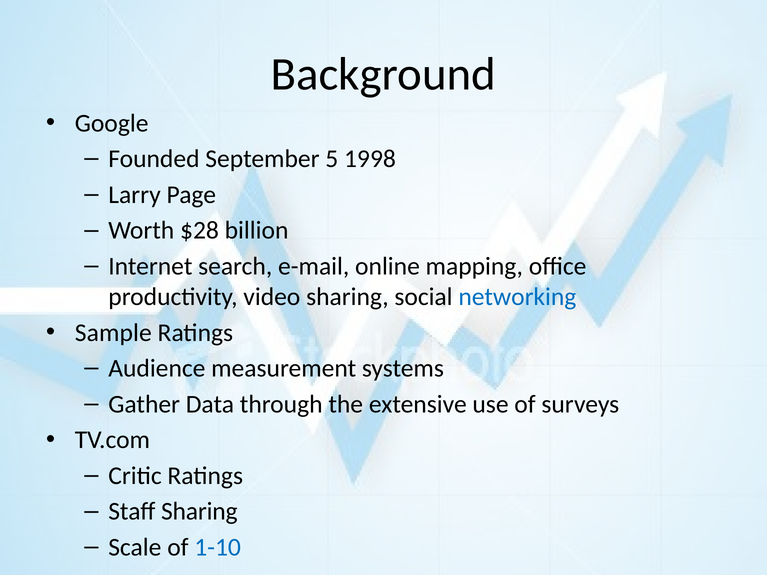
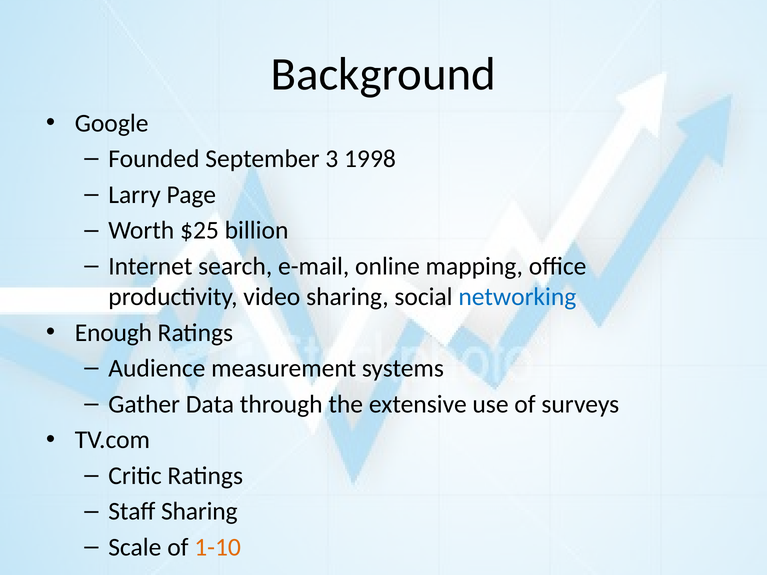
5: 5 -> 3 (332, 159)
$28: $28 -> $25 (199, 231)
Sample: Sample -> Enough (113, 333)
1-10 colour: blue -> orange (218, 548)
